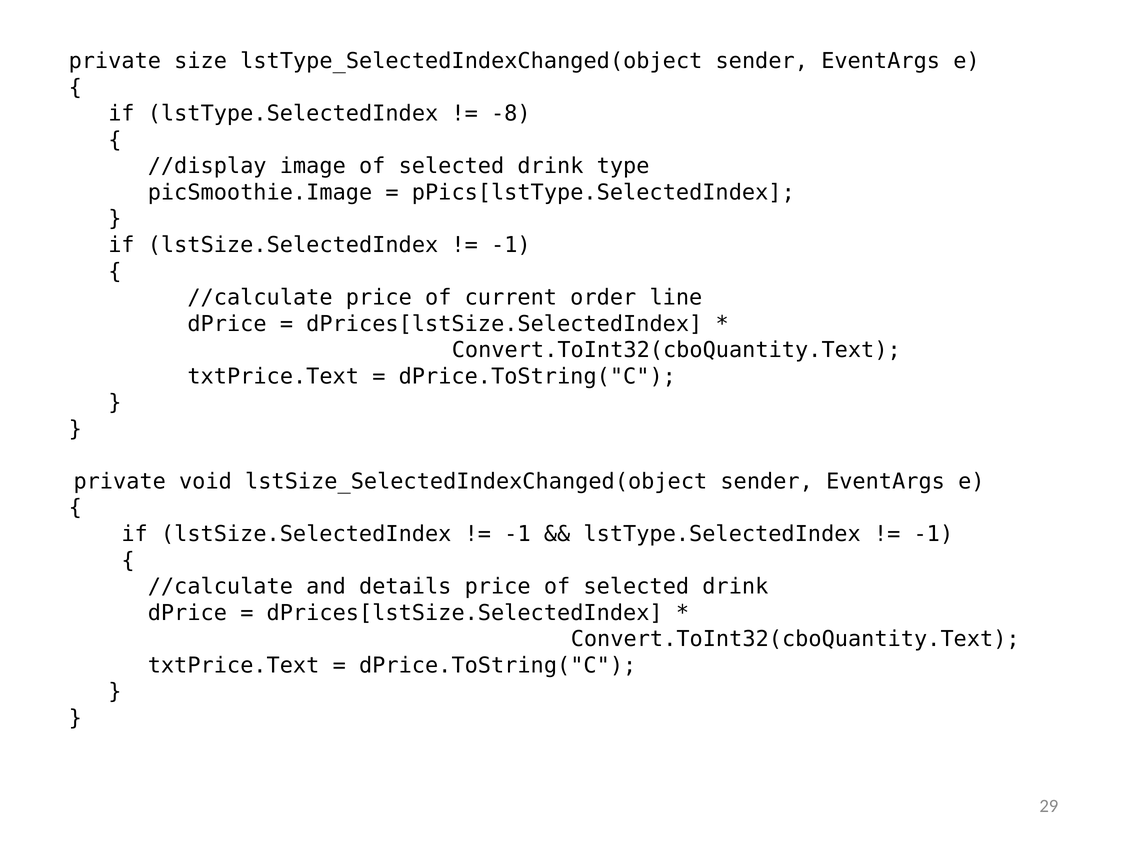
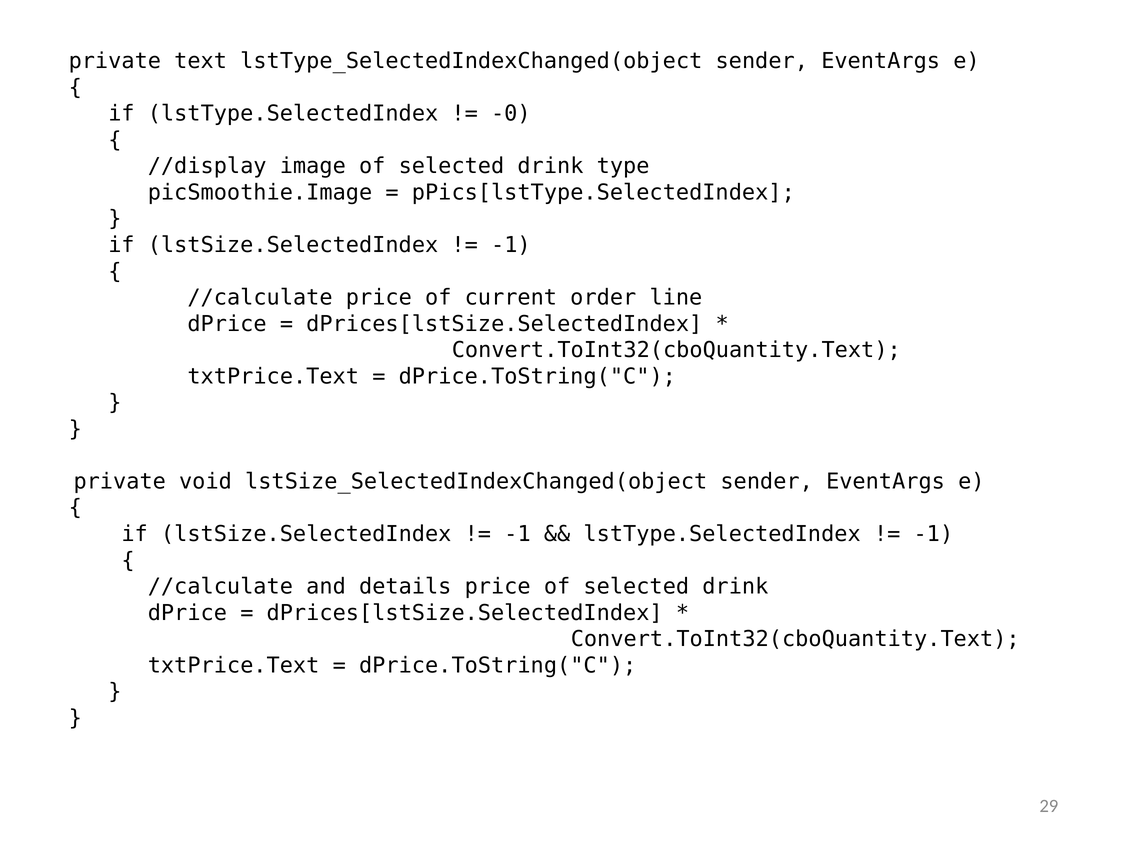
size: size -> text (201, 61)
-8: -8 -> -0 (511, 114)
